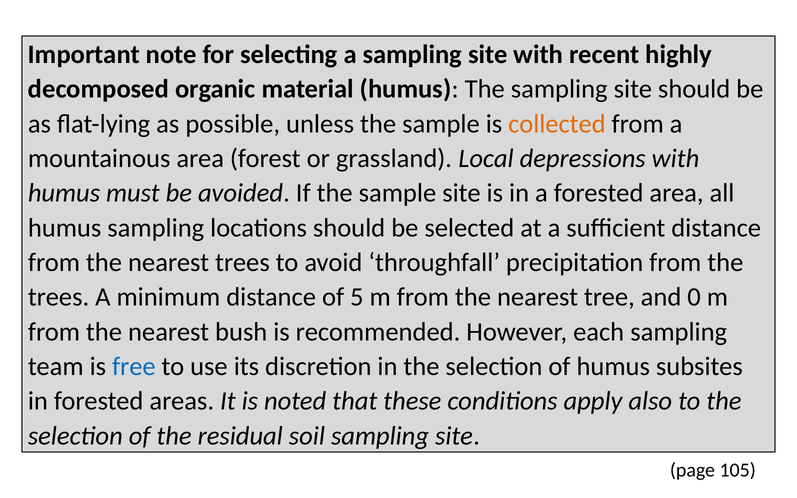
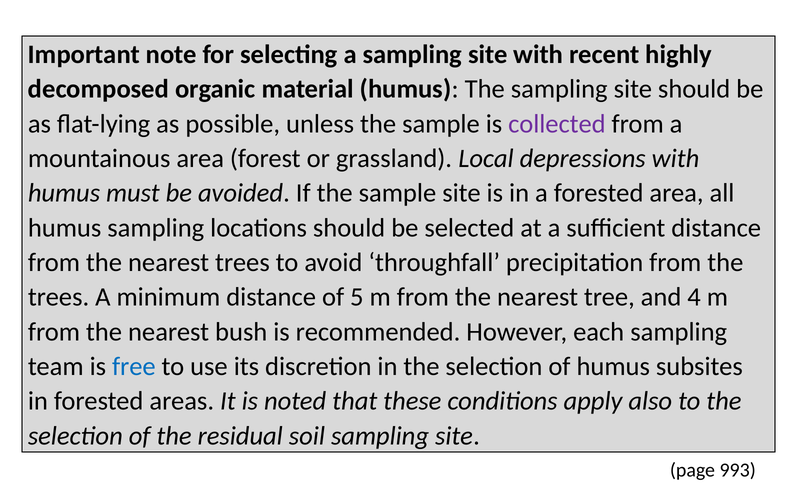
collected colour: orange -> purple (557, 124)
0: 0 -> 4 (694, 297)
105: 105 -> 993 (738, 470)
